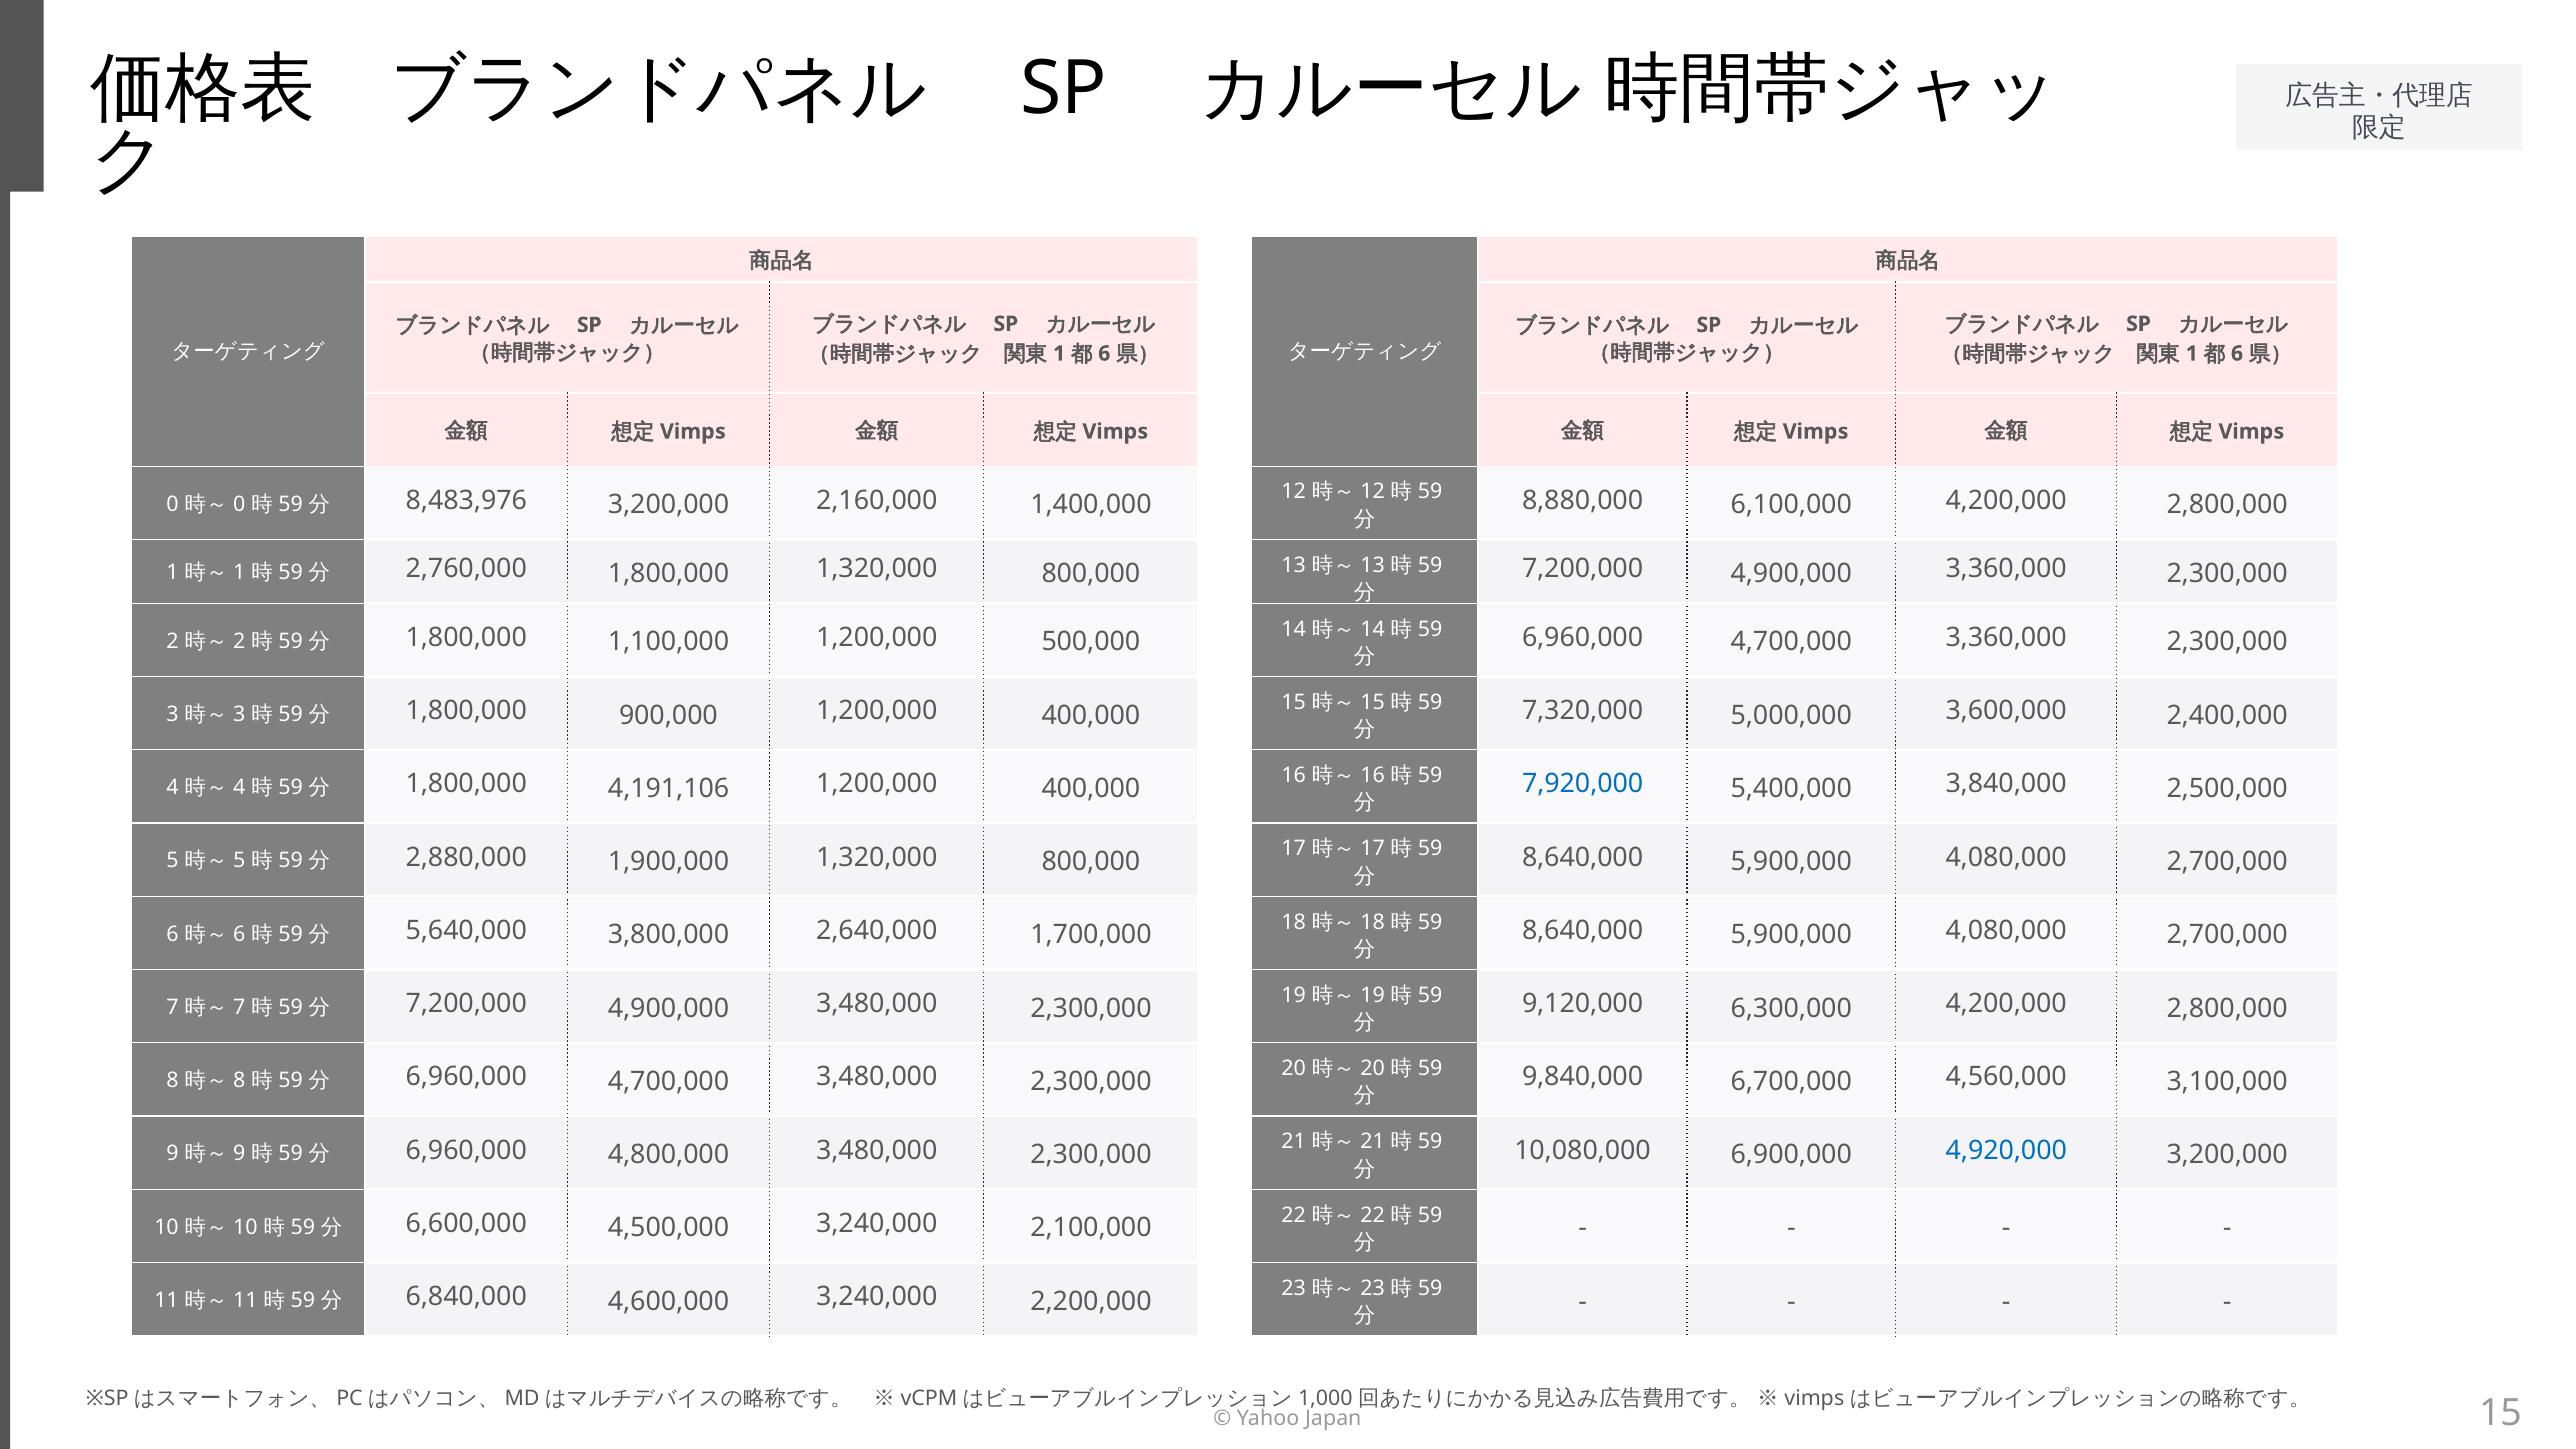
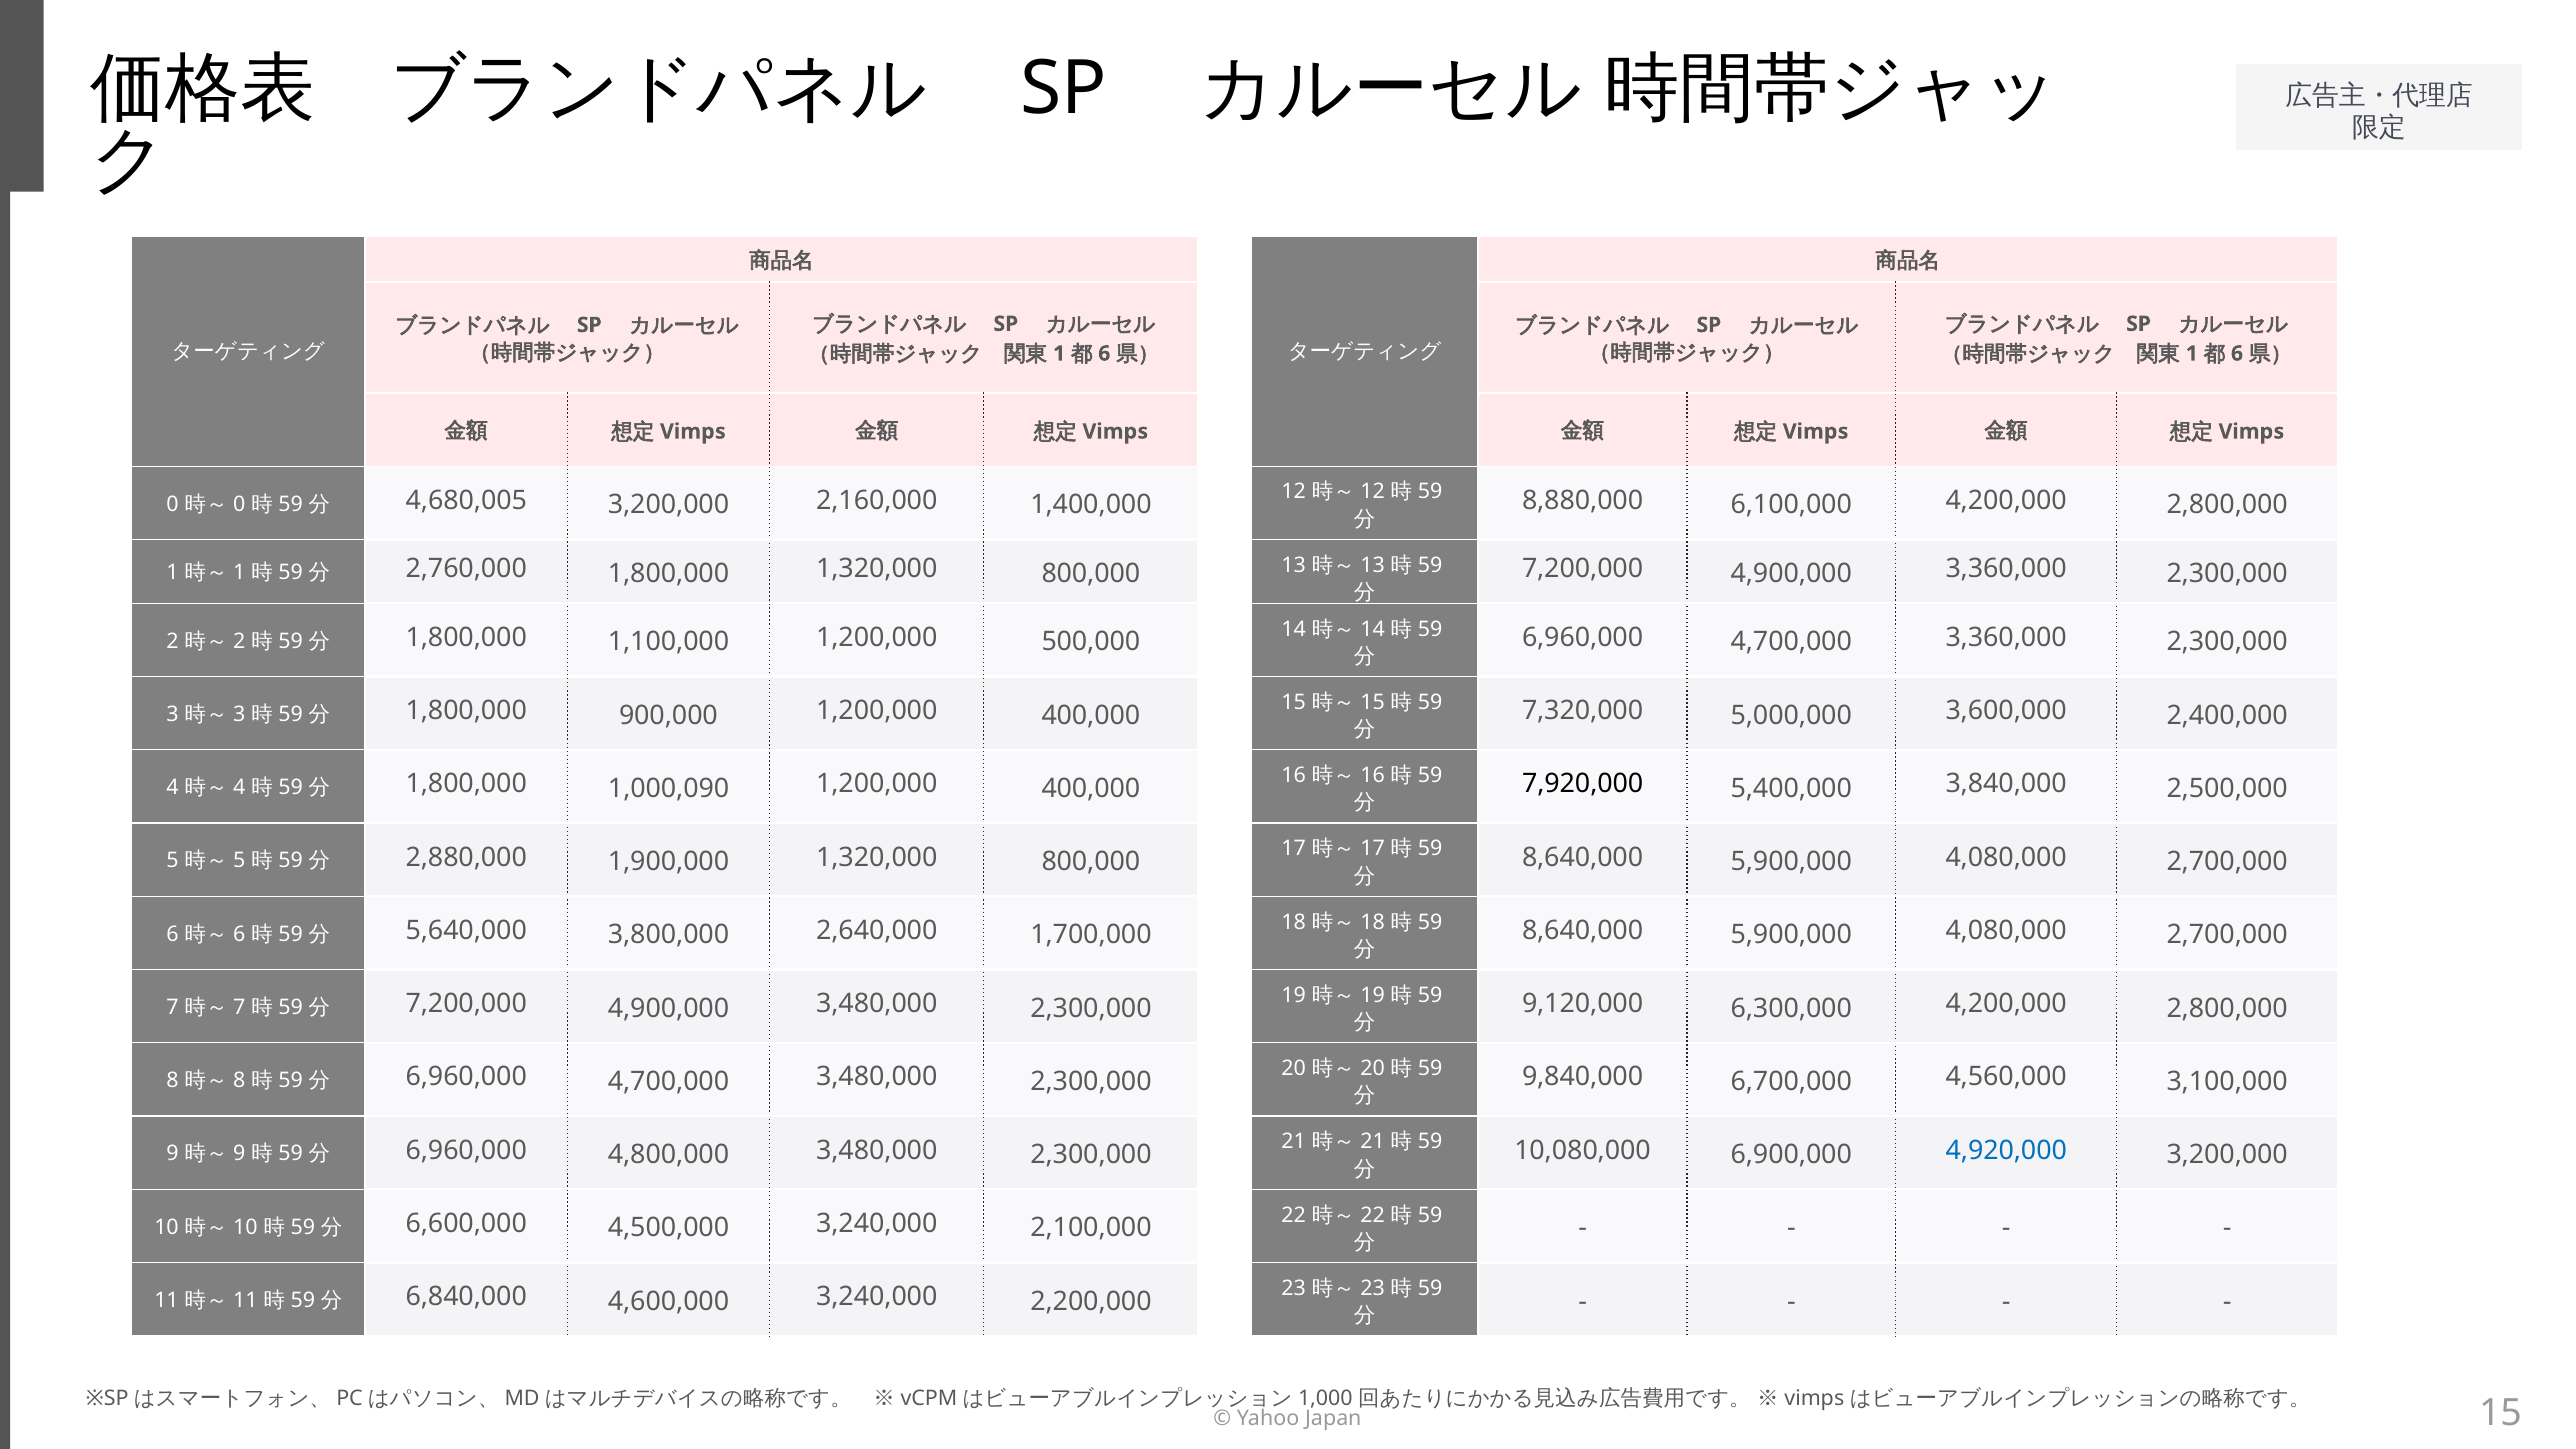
8,483,976: 8,483,976 -> 4,680,005 (466, 501)
7,920,000 colour: blue -> black (1583, 784)
4,191,106: 4,191,106 -> 1,000,090 (669, 789)
